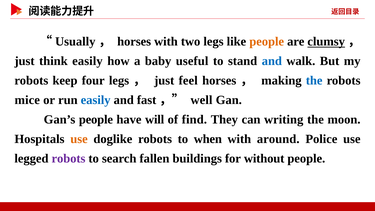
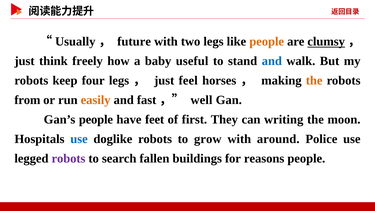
horses: horses -> future (134, 42)
think easily: easily -> freely (87, 61)
the colour: blue -> orange (314, 81)
mice: mice -> from (27, 100)
easily colour: blue -> orange (96, 100)
will: will -> feet (155, 120)
find: find -> first (194, 120)
use colour: orange -> blue (79, 139)
when: when -> grow (208, 139)
without: without -> reasons (264, 159)
